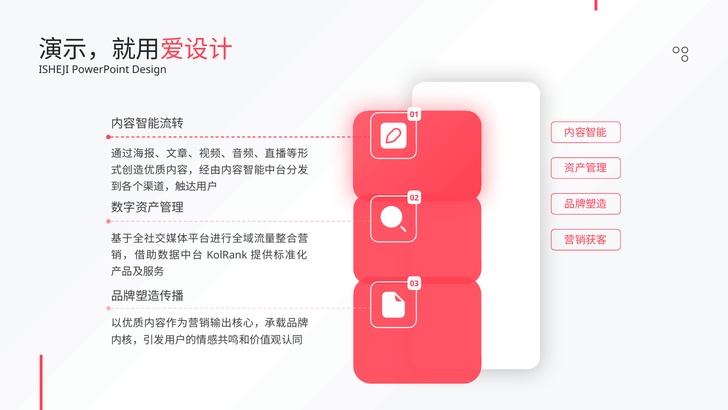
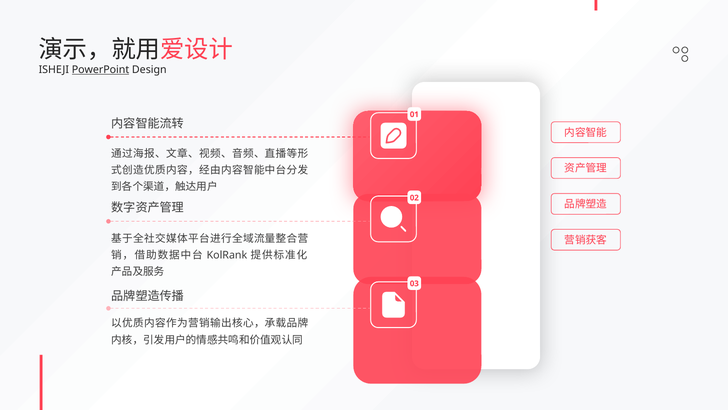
PowerPoint underline: none -> present (100, 70)
